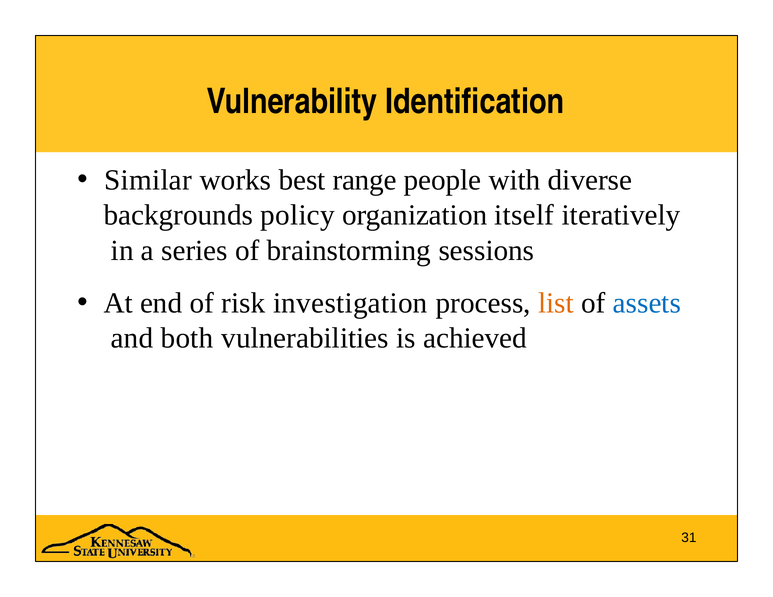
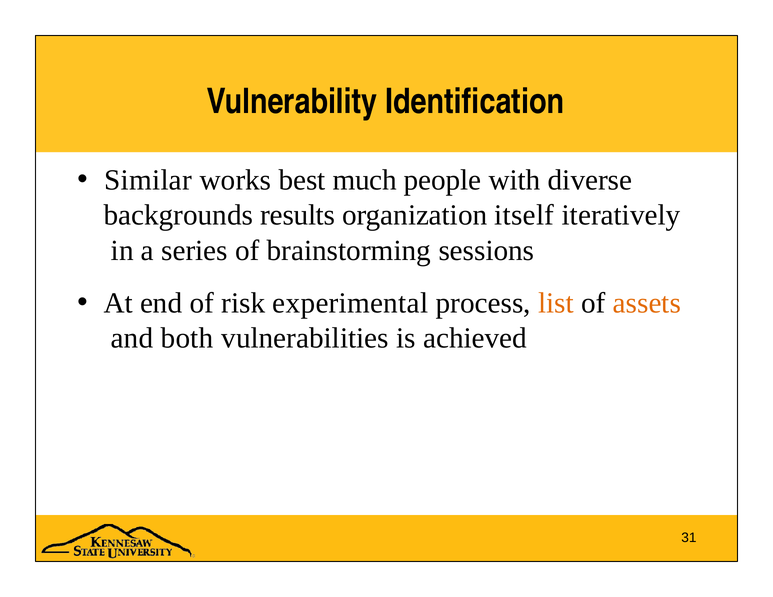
range: range -> much (365, 180)
policy: policy -> results (298, 215)
investigation: investigation -> experimental (350, 303)
assets colour: blue -> orange (647, 303)
